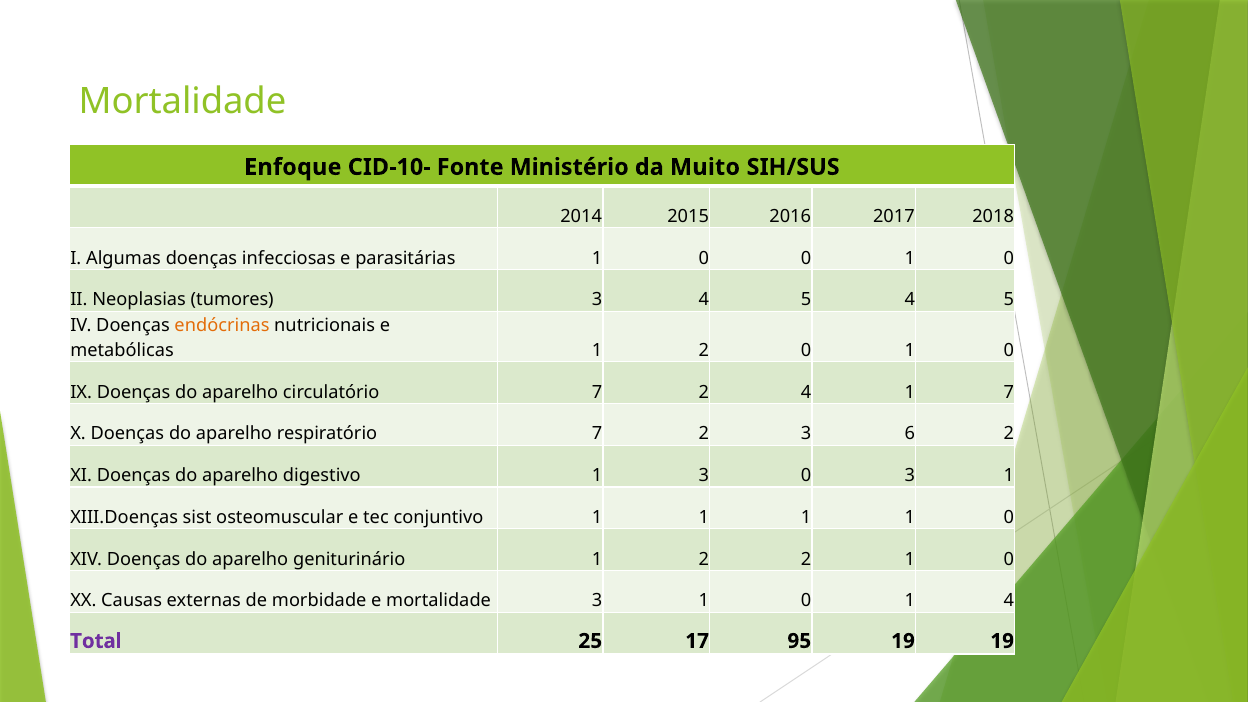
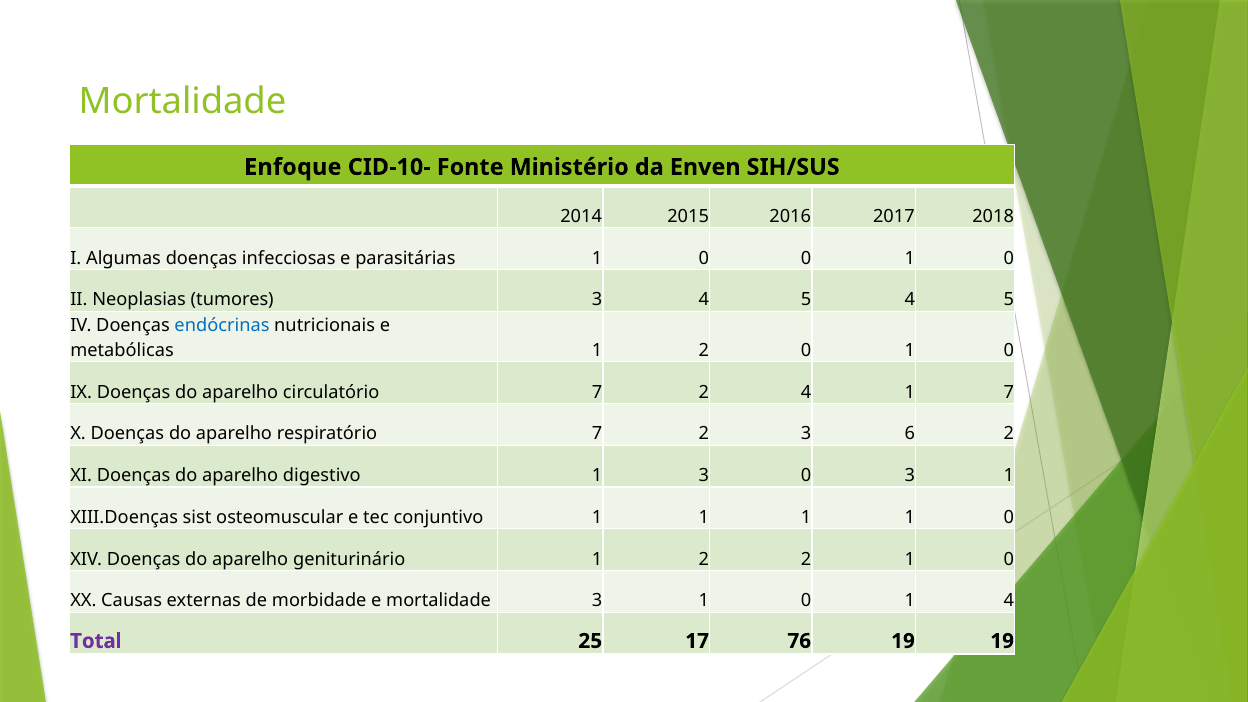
Muito: Muito -> Enven (705, 167)
endócrinas colour: orange -> blue (222, 326)
95: 95 -> 76 (799, 641)
